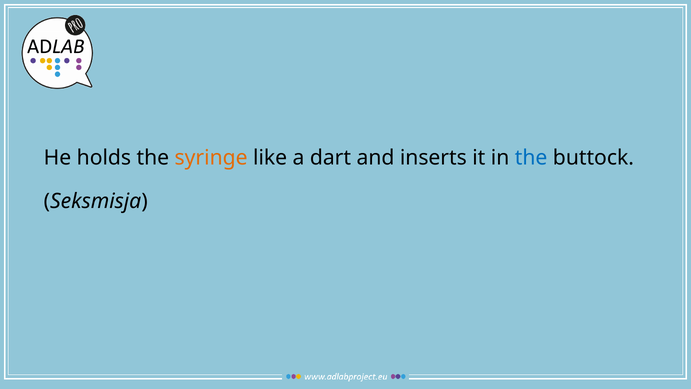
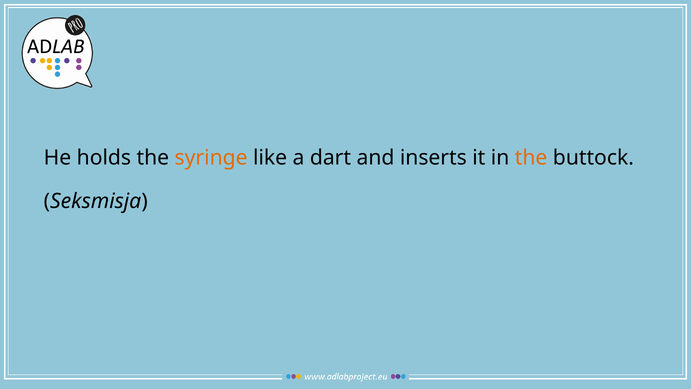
the colour: blue -> orange (531, 157)
